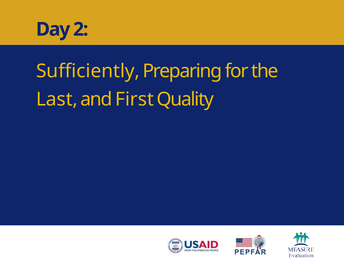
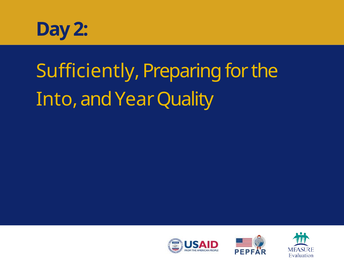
Last: Last -> Into (57, 99)
First: First -> Year (135, 99)
